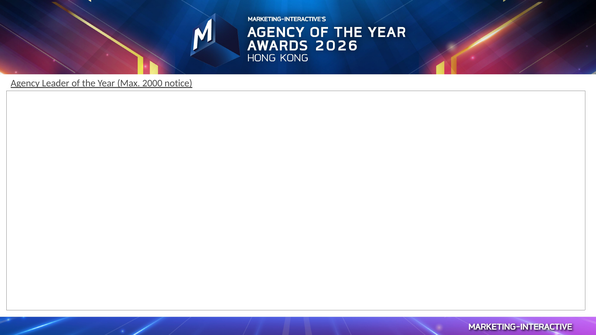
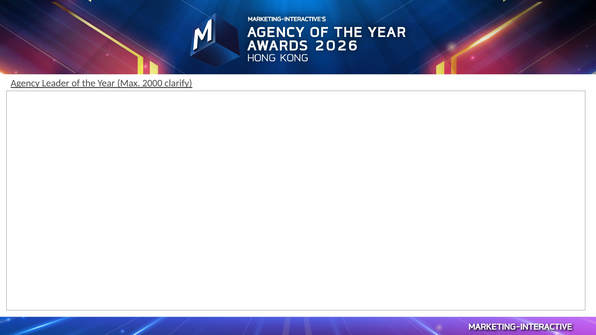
notice: notice -> clarify (178, 83)
